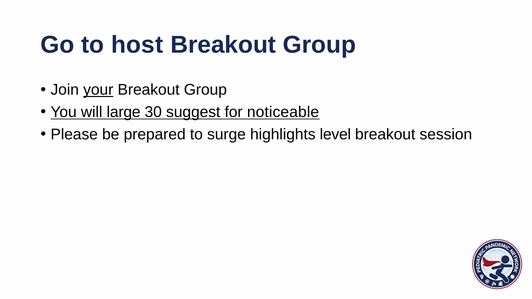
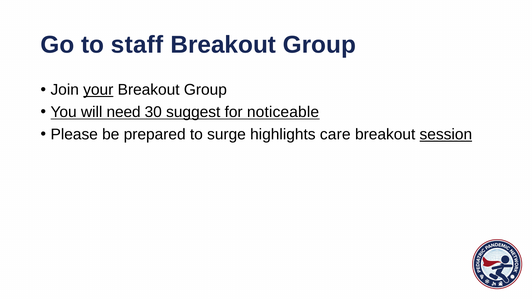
host: host -> staff (137, 45)
large: large -> need (124, 112)
level: level -> care (335, 135)
session underline: none -> present (446, 135)
